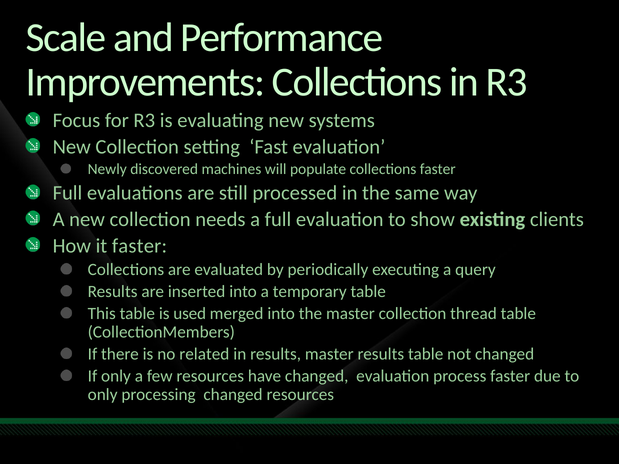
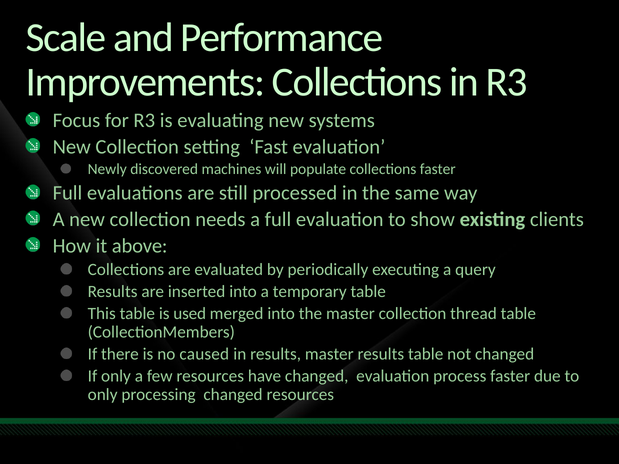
it faster: faster -> above (140, 246)
related: related -> caused (204, 354)
